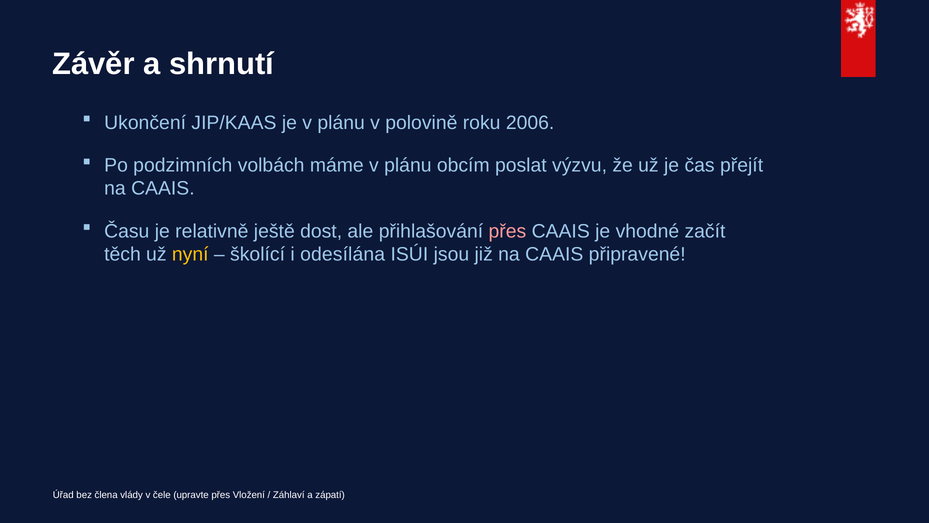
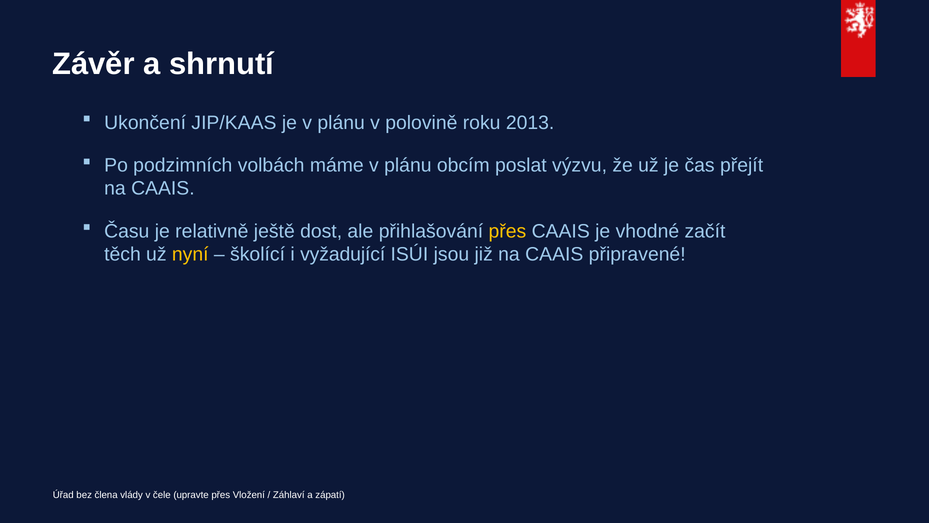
2006: 2006 -> 2013 (530, 123)
přes colour: pink -> yellow (507, 231)
odesílána: odesílána -> vyžadující (343, 254)
